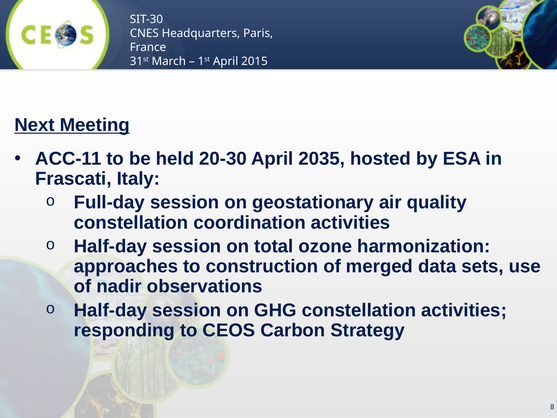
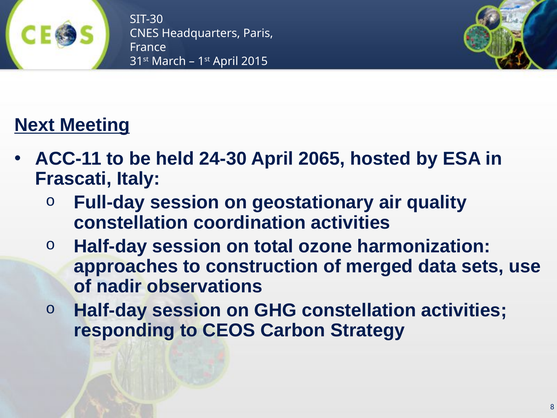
20-30: 20-30 -> 24-30 (223, 159)
2035: 2035 -> 2065 (322, 159)
